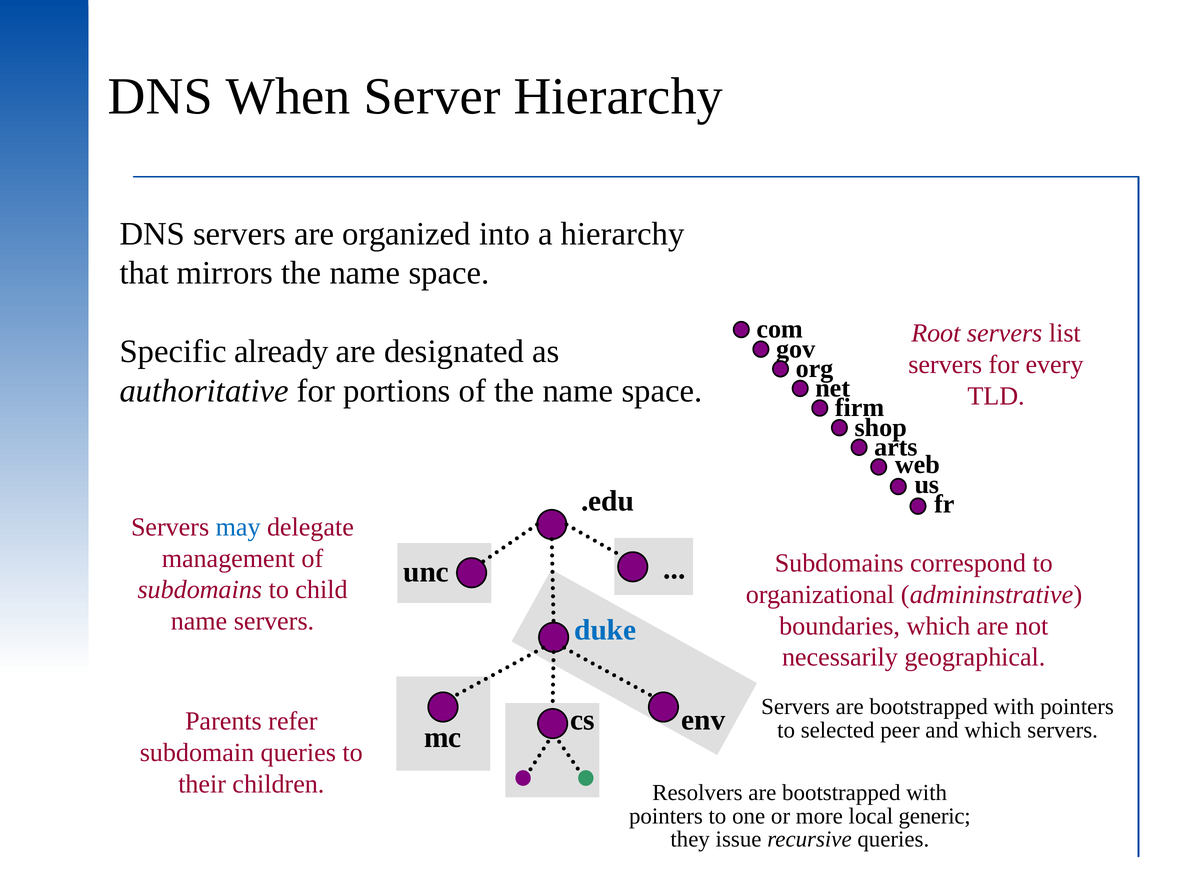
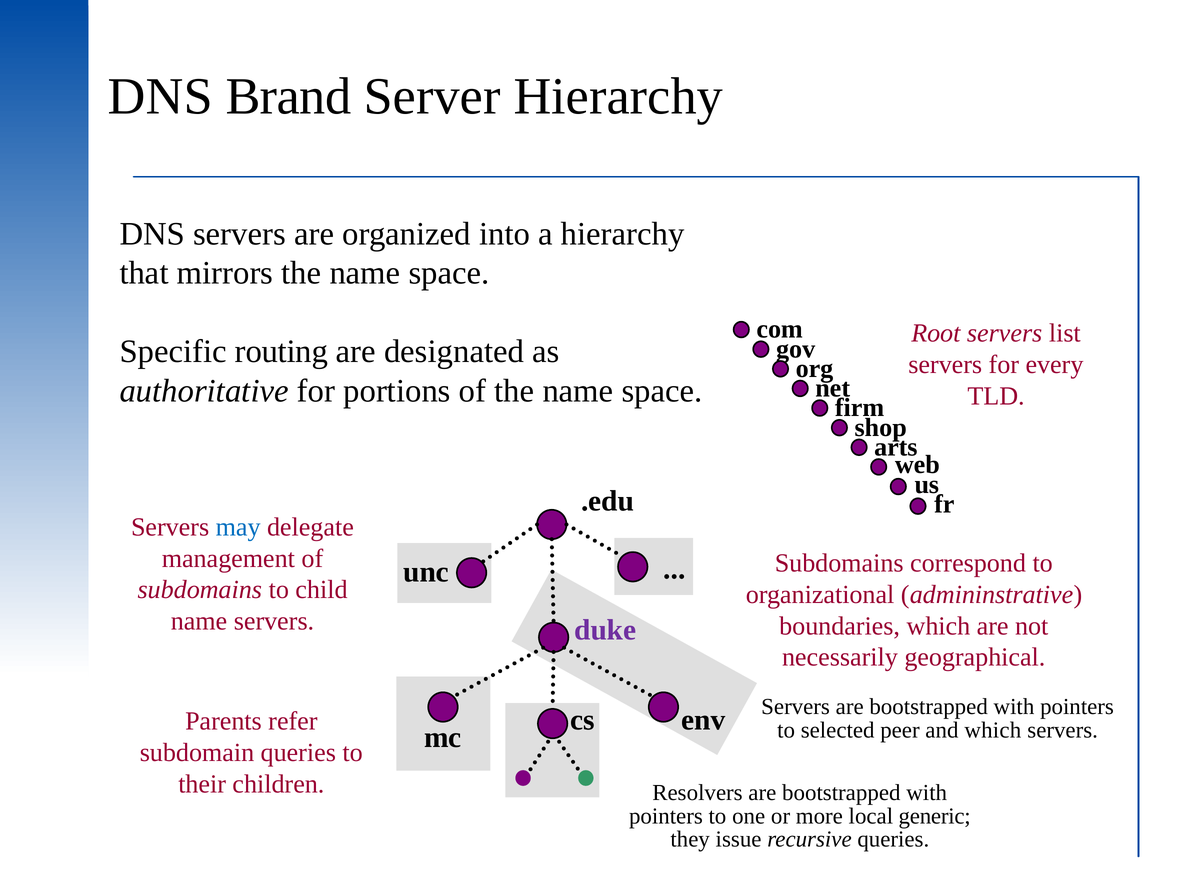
When: When -> Brand (288, 97)
already: already -> routing (281, 352)
duke colour: blue -> purple (605, 630)
